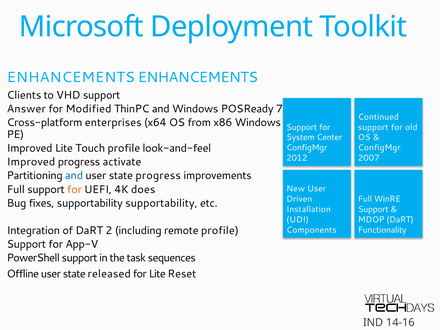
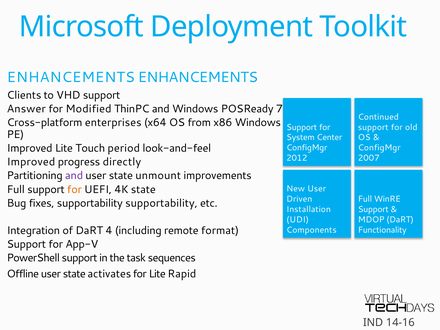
Touch profile: profile -> period (124, 148)
activate: activate -> directly (122, 162)
and colour: blue -> purple (74, 176)
state progress: progress -> unmount (158, 176)
4K does: does -> state (143, 189)
2: 2 -> 4 (109, 231)
remote profile: profile -> format (220, 231)
released: released -> activates (109, 274)
Reset: Reset -> Rapid (182, 274)
